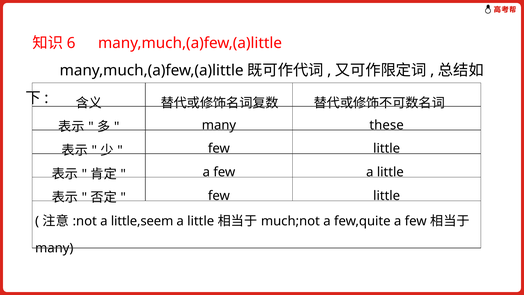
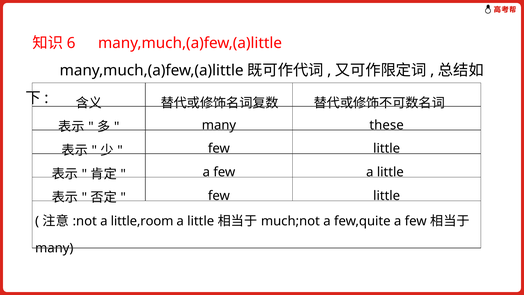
little,seem: little,seem -> little,room (142, 221)
